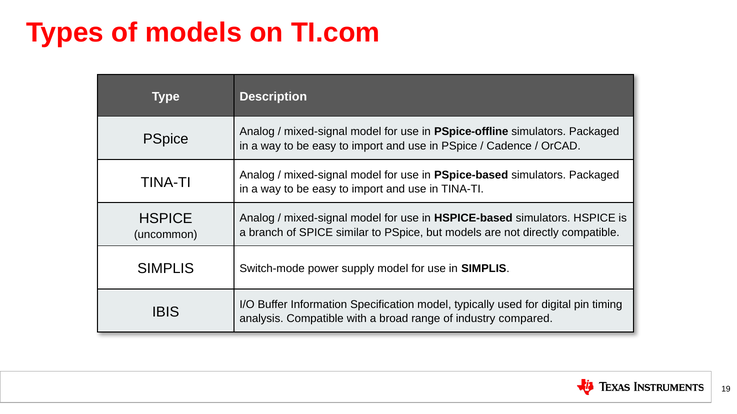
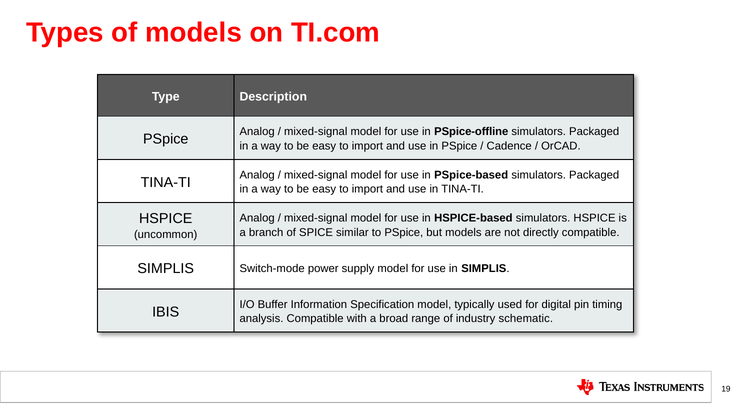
compared: compared -> schematic (526, 319)
